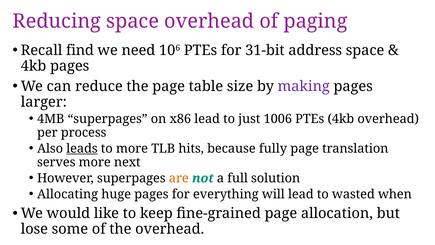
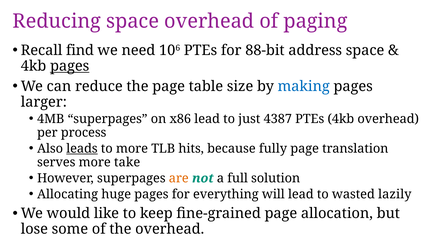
31-bit: 31-bit -> 88-bit (265, 50)
pages underline: none -> present (70, 66)
making colour: purple -> blue (304, 86)
1006: 1006 -> 4387 (278, 119)
next: next -> take (127, 162)
when: when -> lazily (395, 194)
